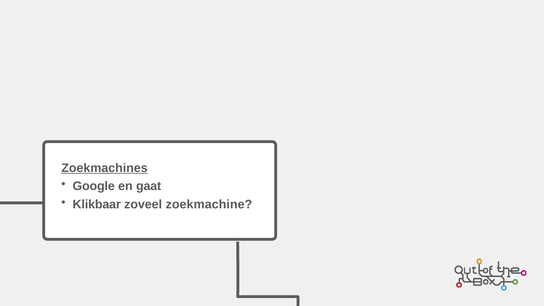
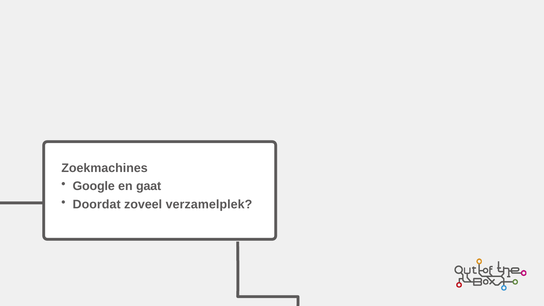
Zoekmachines underline: present -> none (105, 168)
Klikbaar: Klikbaar -> Doordat (97, 204)
zoekmachine: zoekmachine -> verzamelplek (209, 204)
